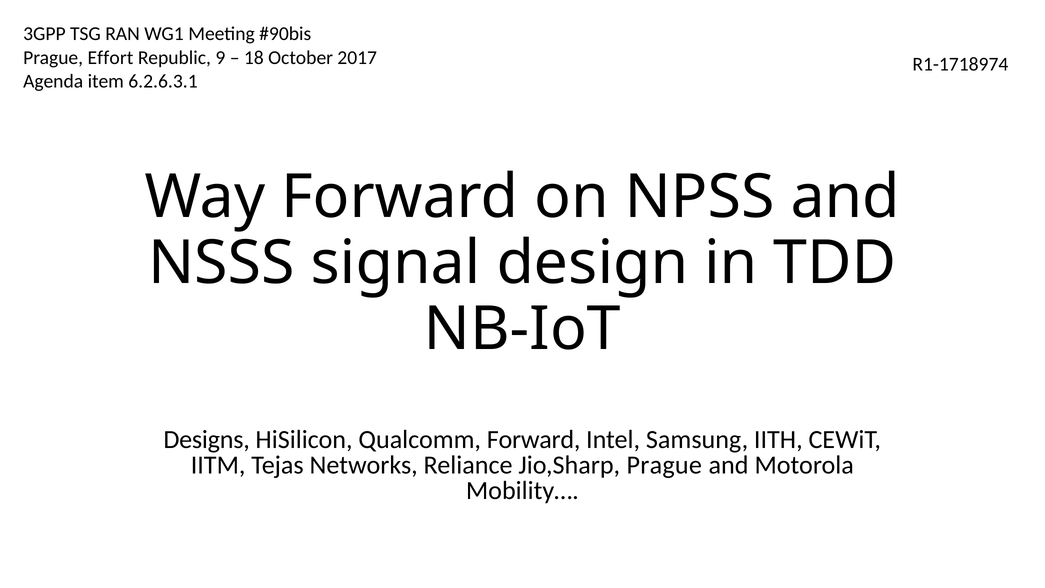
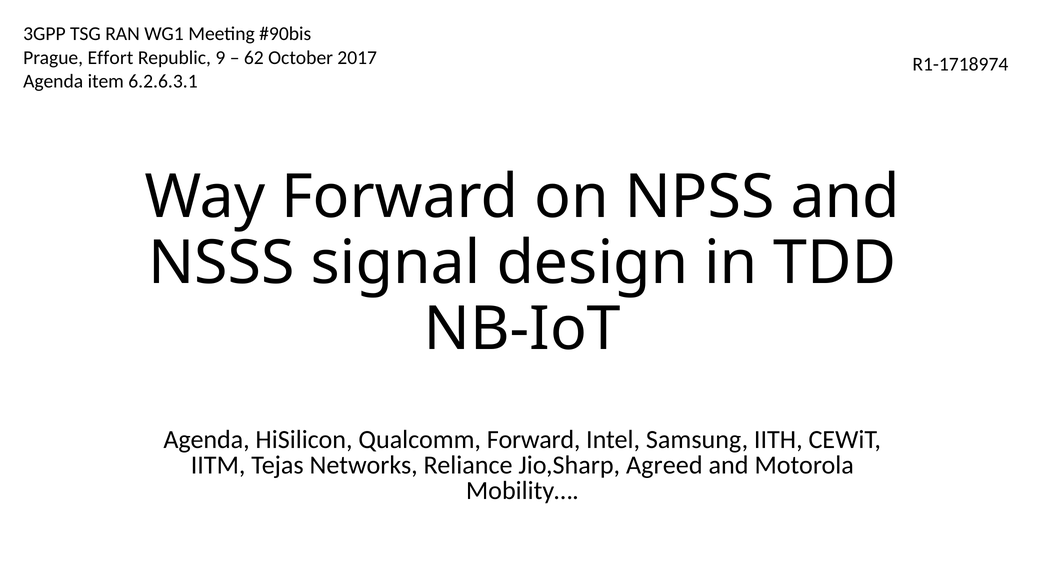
18: 18 -> 62 (254, 58)
Designs: Designs -> Agenda (207, 440)
Jio,Sharp Prague: Prague -> Agreed (664, 465)
